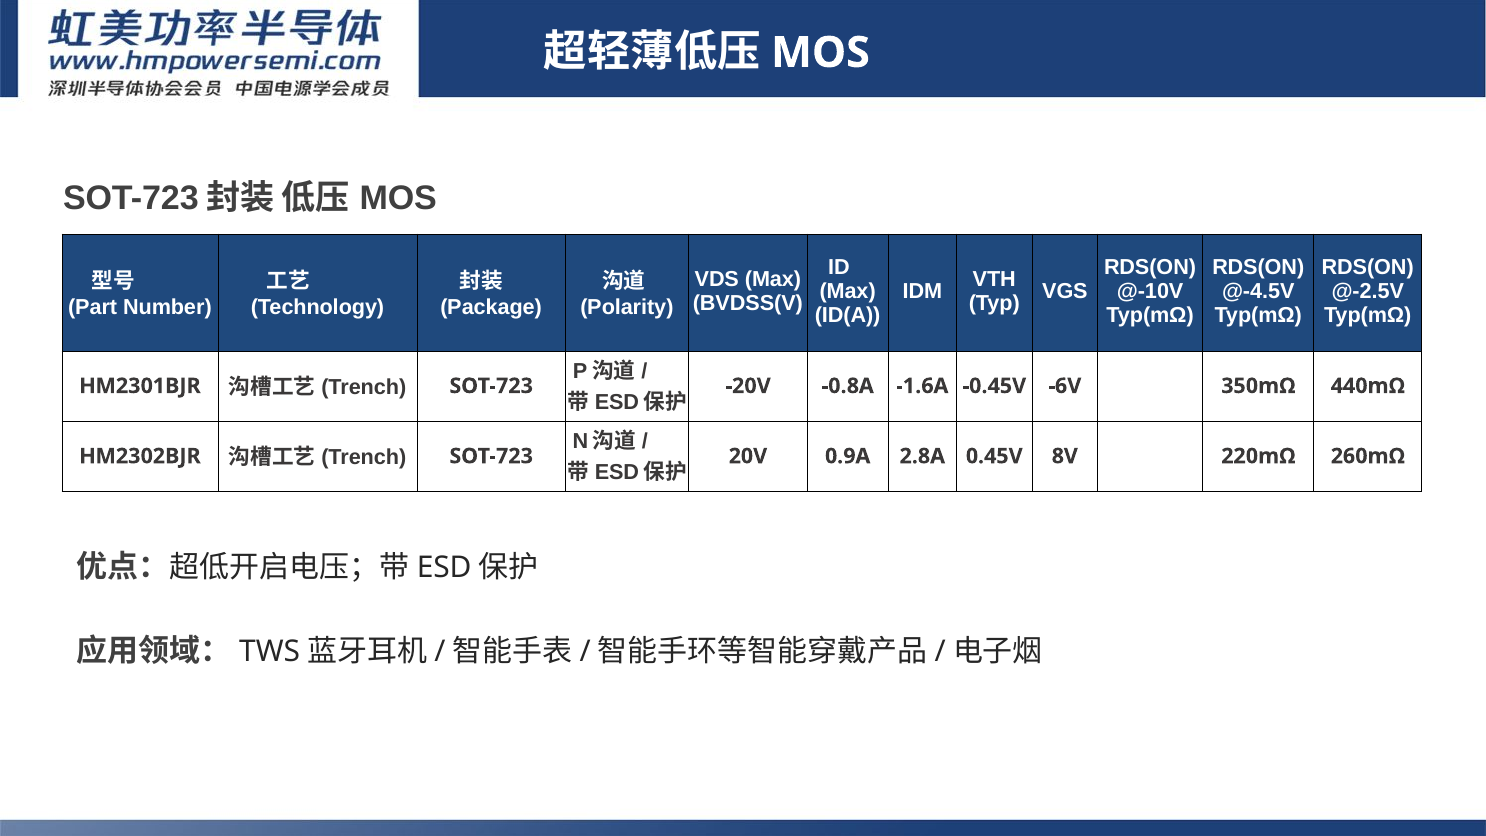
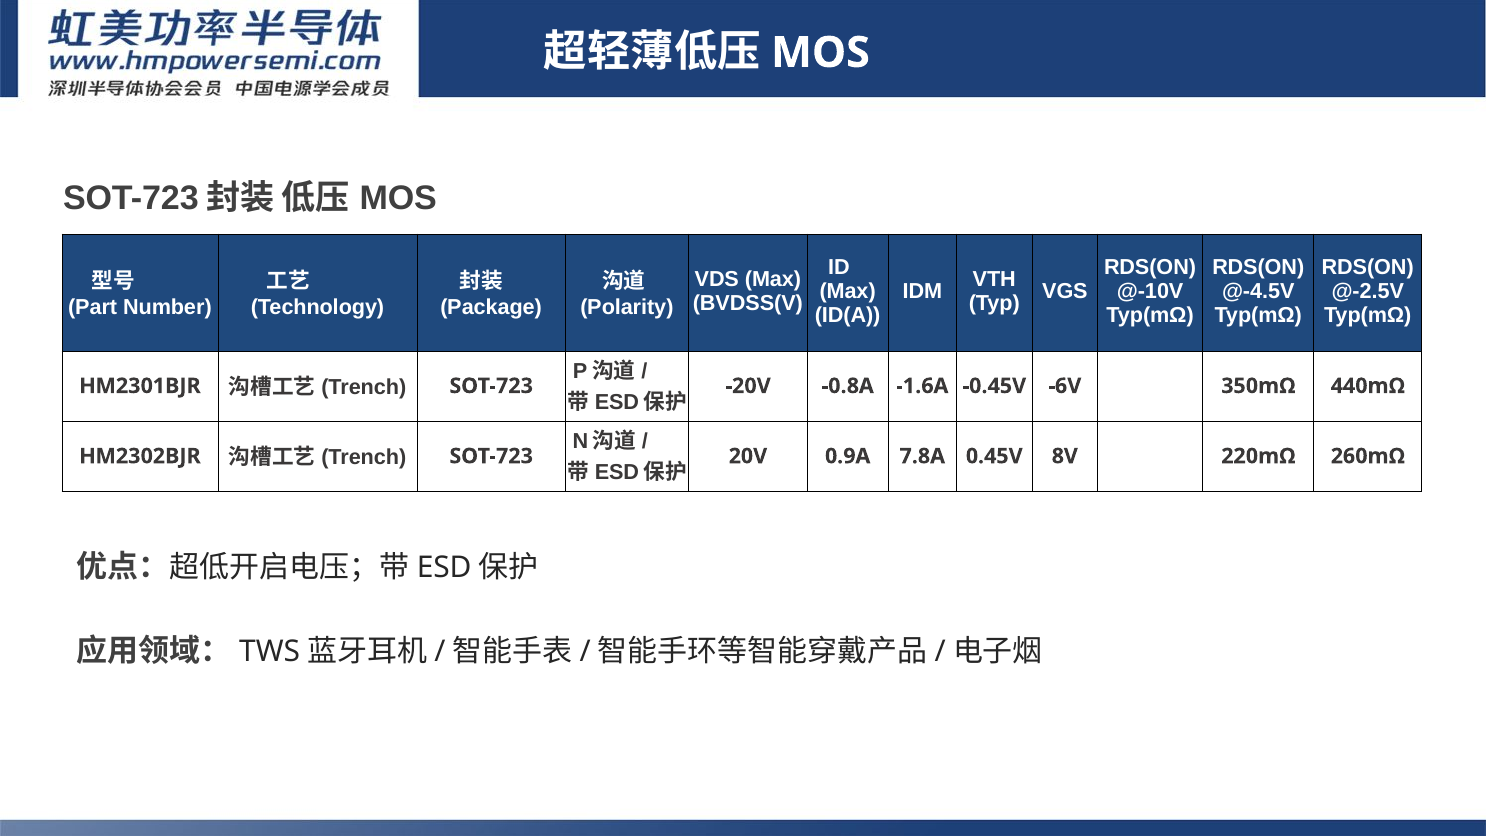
2.8A: 2.8A -> 7.8A (922, 456)
